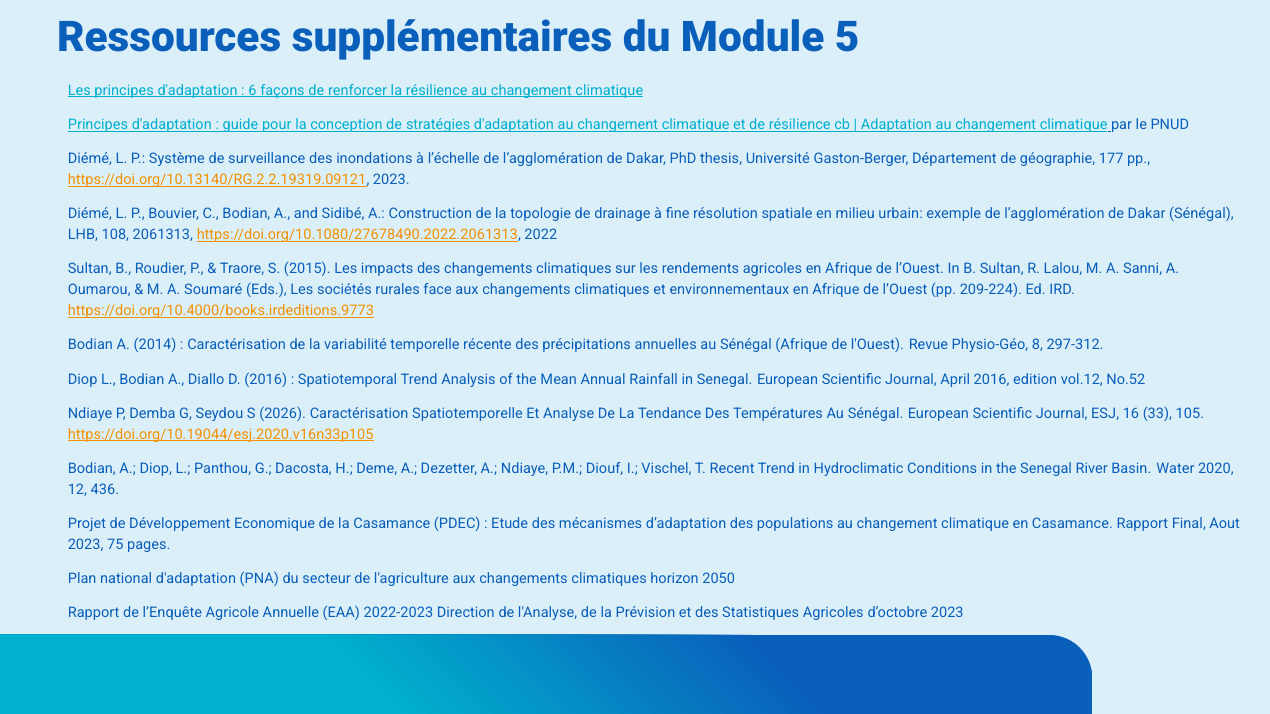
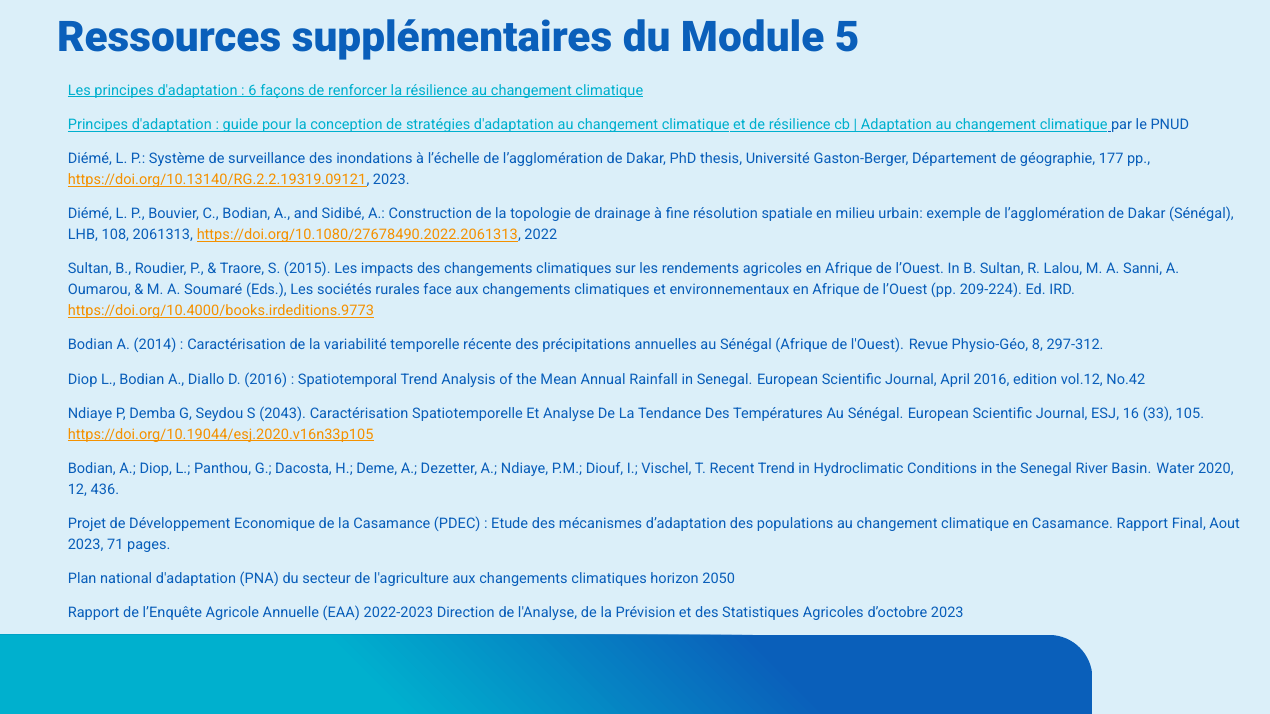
No.52: No.52 -> No.42 (1126, 380)
2026: 2026 -> 2043 (283, 414)
75: 75 -> 71 (115, 545)
